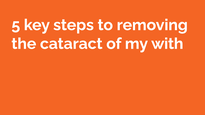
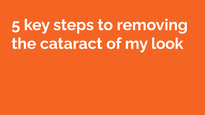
with: with -> look (167, 44)
